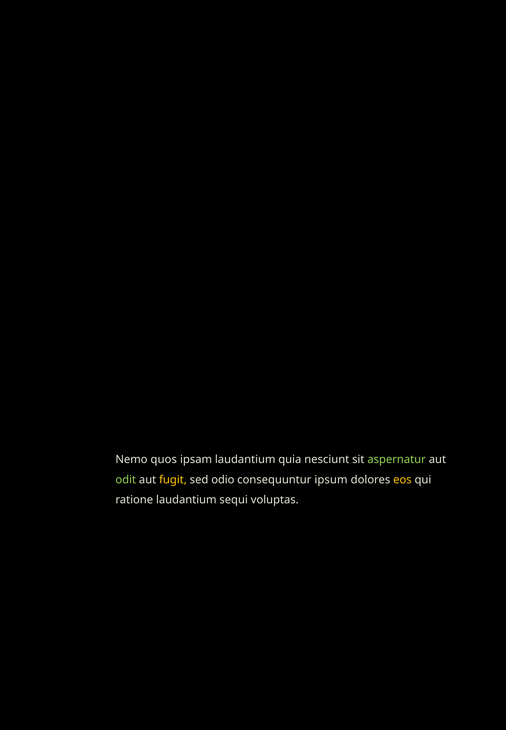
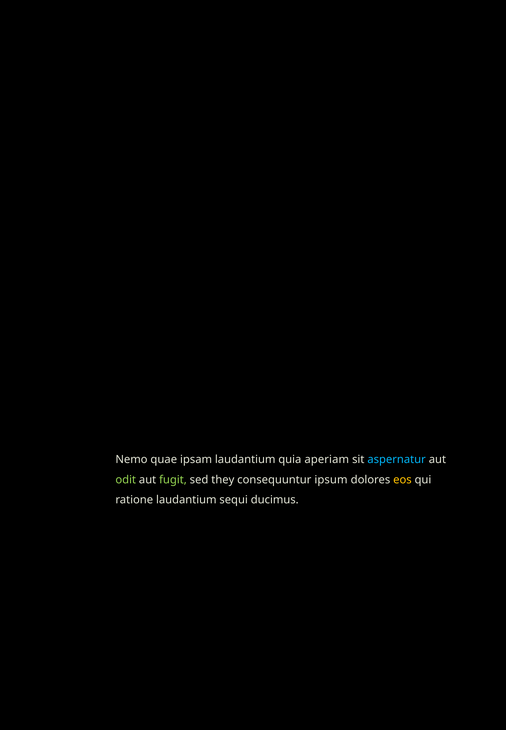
quos: quos -> quae (164, 460)
nesciunt: nesciunt -> aperiam (327, 460)
aspernatur colour: light green -> light blue (397, 460)
fugit colour: yellow -> light green (173, 480)
odio: odio -> they (223, 480)
voluptas: voluptas -> ducimus (275, 500)
